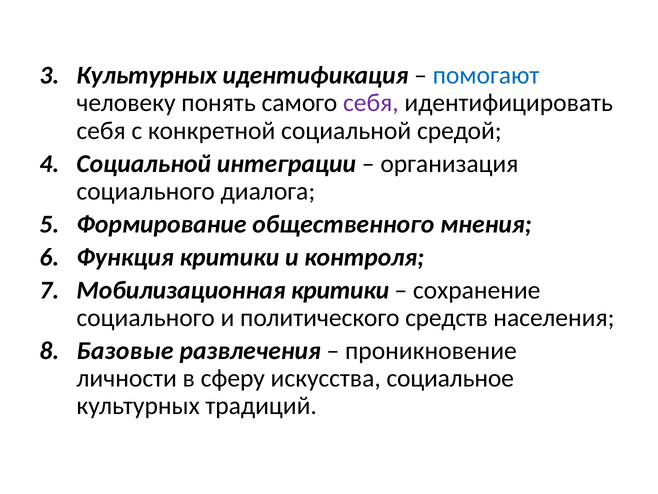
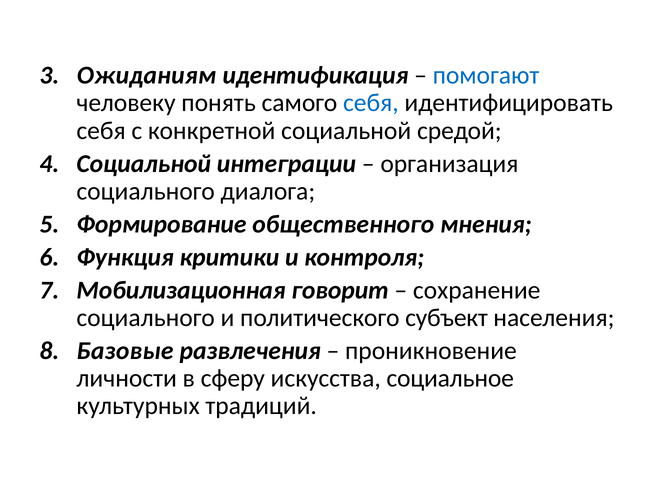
Культурных: Культурных -> Ожиданиям (147, 75)
себя colour: purple -> blue (371, 103)
Мобилизационная критики: критики -> говорит (340, 290)
средств: средств -> субъект (447, 317)
